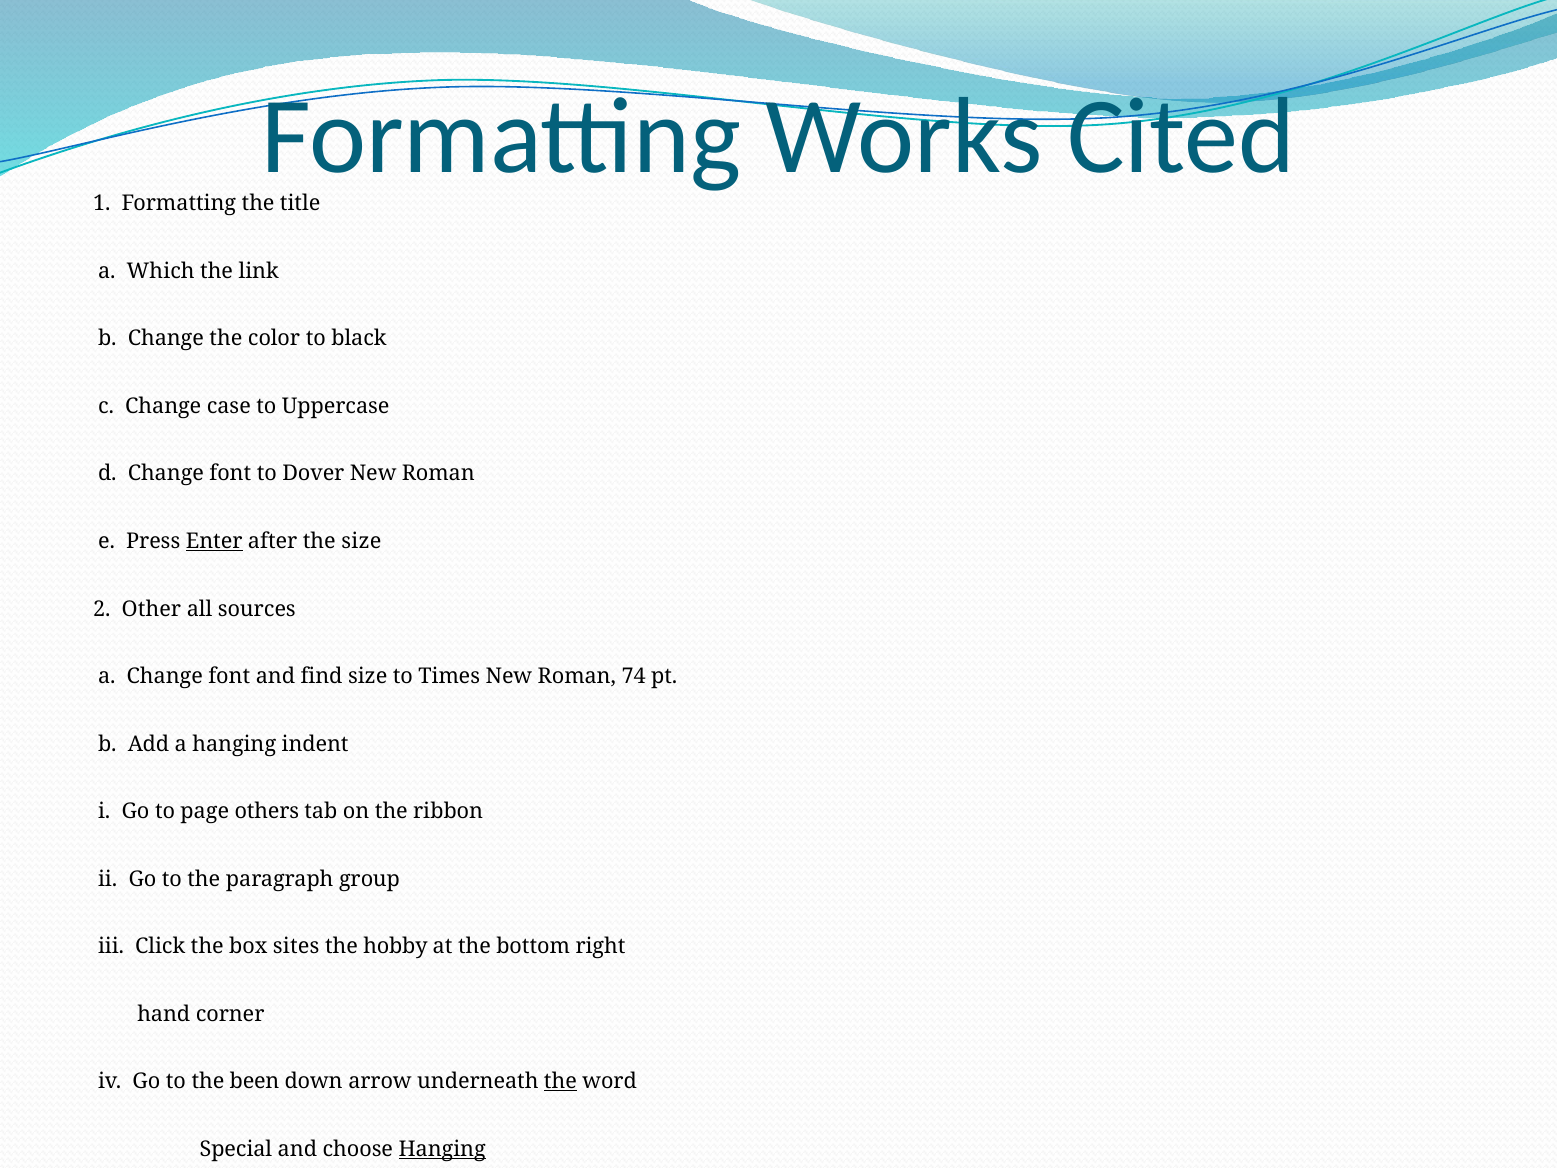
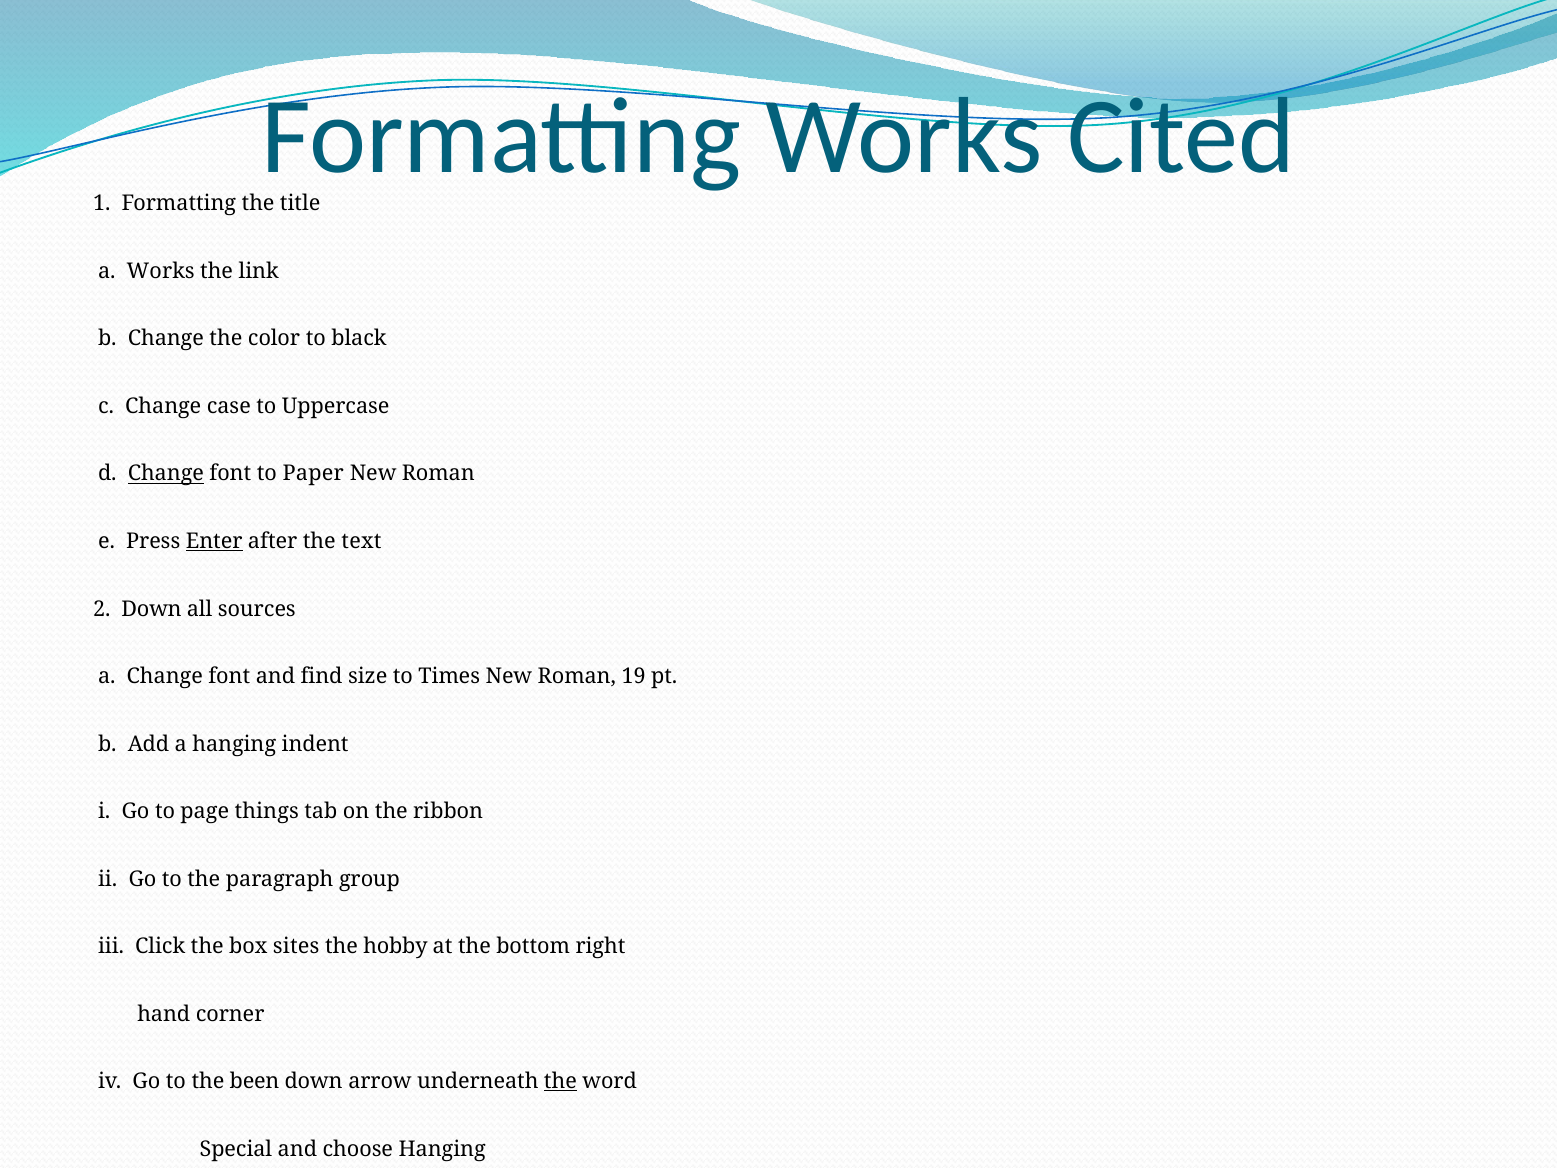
a Which: Which -> Works (161, 271)
Change underline: none -> present (166, 474)
Dover: Dover -> Paper (313, 474)
the size: size -> text (361, 541)
2 Other: Other -> Down (152, 609)
74: 74 -> 19 (634, 676)
others: others -> things (267, 811)
Hanging underline: present -> none (442, 1149)
